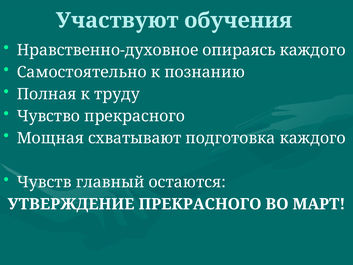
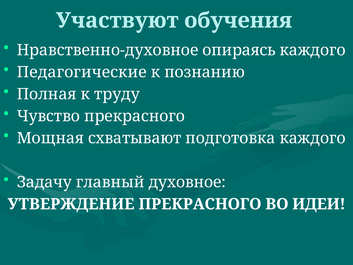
Самостоятельно: Самостоятельно -> Педагогические (82, 72)
Чувств: Чувств -> Задачу (44, 182)
остаются: остаются -> духовное (187, 182)
МАРТ: МАРТ -> ИДЕИ (319, 204)
